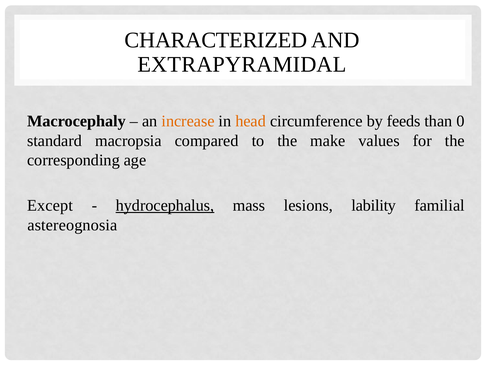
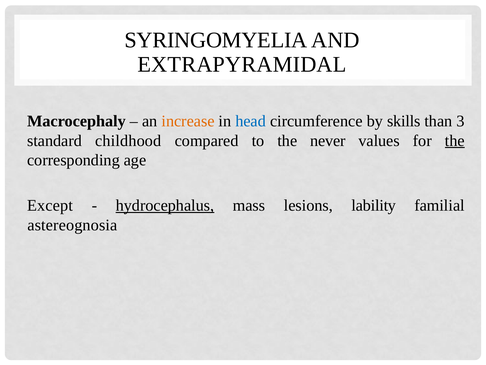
CHARACTERIZED: CHARACTERIZED -> SYRINGOMYELIA (216, 40)
head colour: orange -> blue (251, 121)
feeds: feeds -> skills (404, 121)
0: 0 -> 3 (460, 121)
macropsia: macropsia -> childhood (128, 140)
make: make -> never (328, 140)
the underline: none -> present (455, 140)
